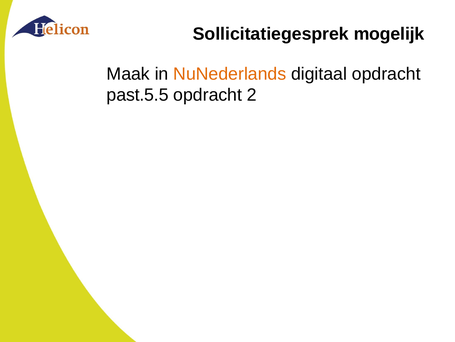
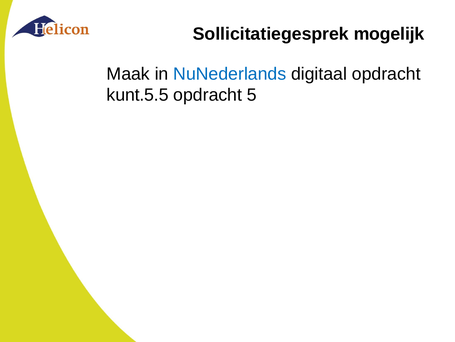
NuNederlands colour: orange -> blue (230, 74)
past.5.5: past.5.5 -> kunt.5.5 (138, 95)
2: 2 -> 5 (252, 95)
